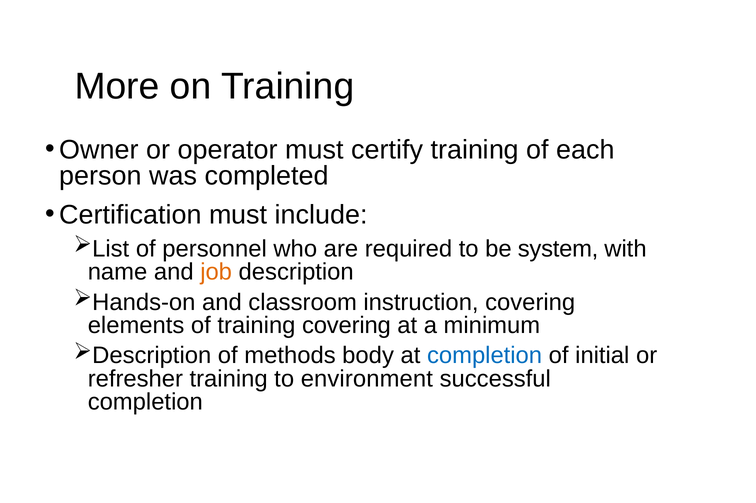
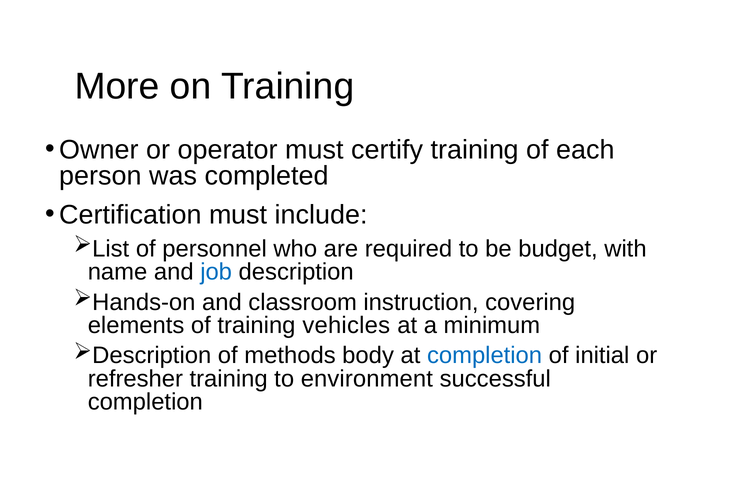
system: system -> budget (558, 249)
job colour: orange -> blue (216, 272)
training covering: covering -> vehicles (346, 325)
